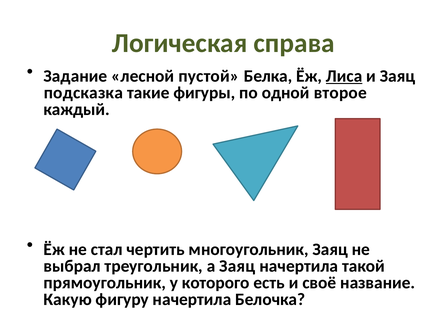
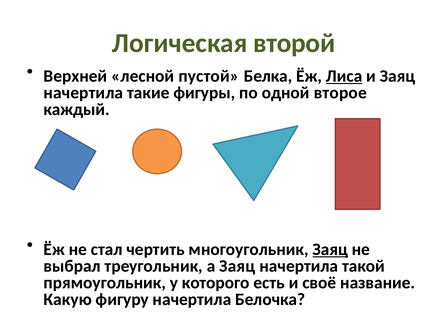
справа: справа -> второй (294, 43)
Задание: Задание -> Верхней (75, 76)
подсказка: подсказка -> начертила (83, 93)
Заяц underline: none -> present (330, 250)
